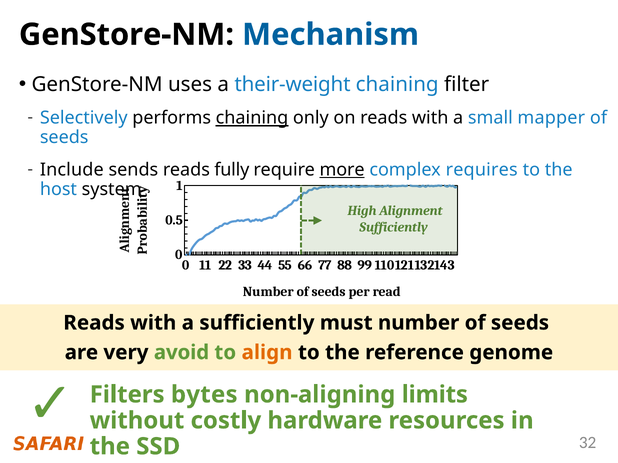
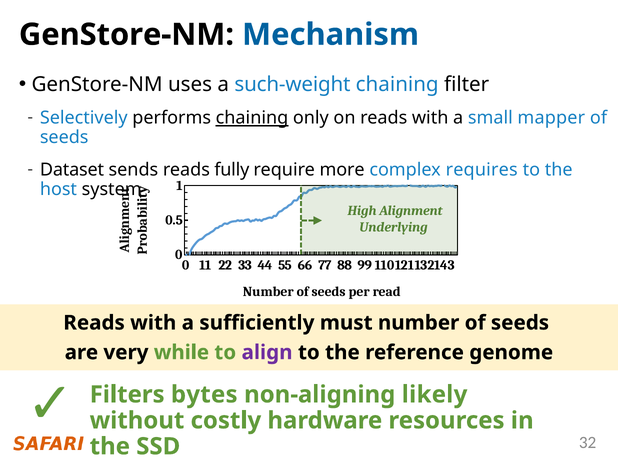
their-weight: their-weight -> such-weight (293, 84)
Include: Include -> Dataset (72, 170)
more underline: present -> none (342, 170)
Sufficiently: Sufficiently -> Underlying (394, 227)
avoid: avoid -> while (181, 353)
align colour: orange -> purple (267, 353)
limits: limits -> likely (435, 395)
